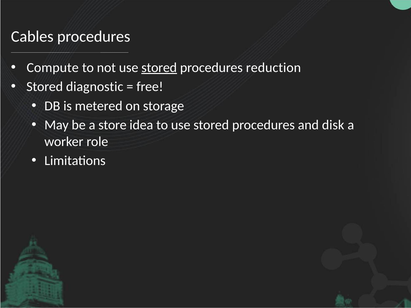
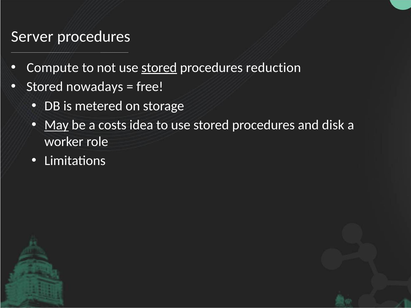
Cables: Cables -> Server (32, 37)
diagnostic: diagnostic -> nowadays (95, 87)
May underline: none -> present (57, 125)
store: store -> costs (112, 125)
